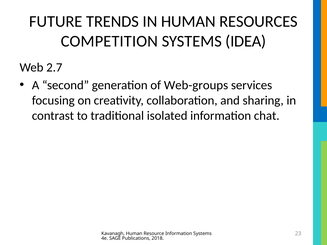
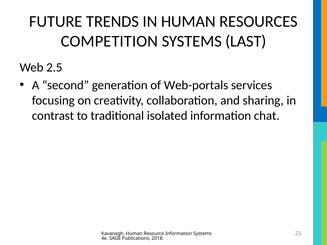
IDEA: IDEA -> LAST (246, 41)
2.7: 2.7 -> 2.5 (54, 67)
Web-groups: Web-groups -> Web-portals (196, 85)
